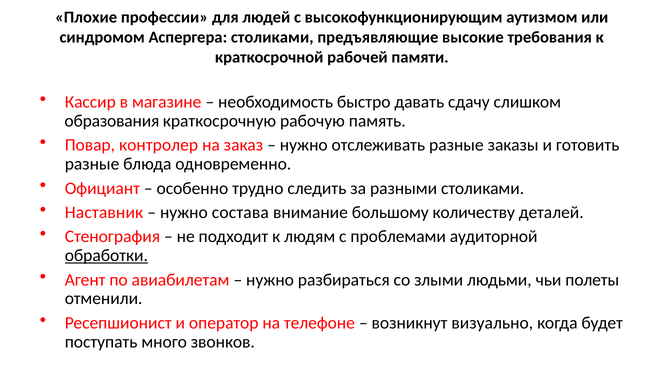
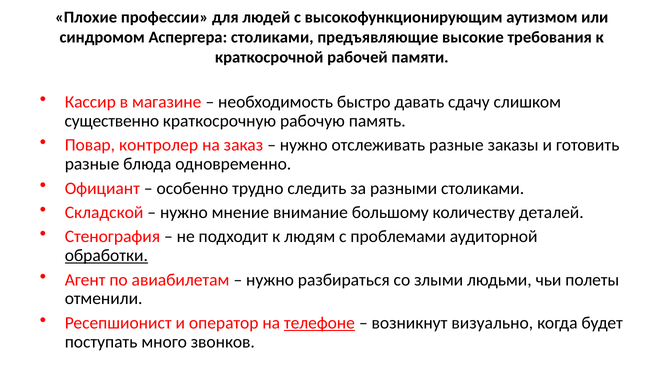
образования: образования -> существенно (112, 121)
Наставник: Наставник -> Складской (104, 213)
состава: состава -> мнение (240, 213)
телефоне underline: none -> present (319, 323)
